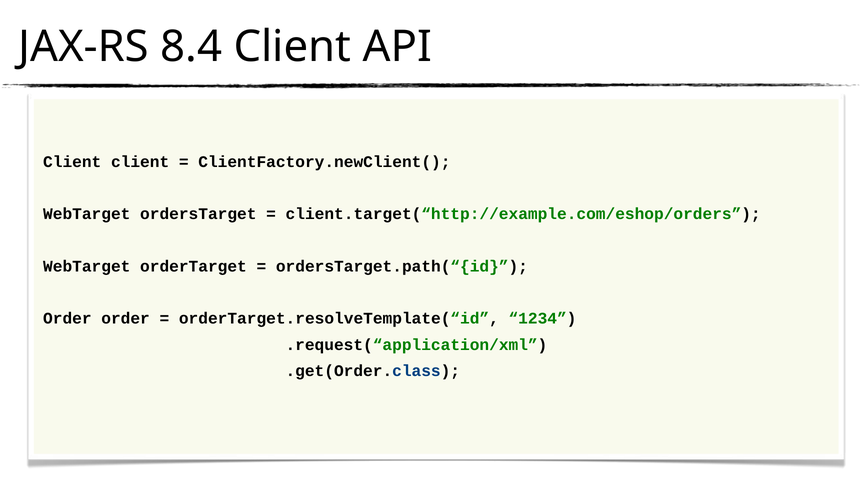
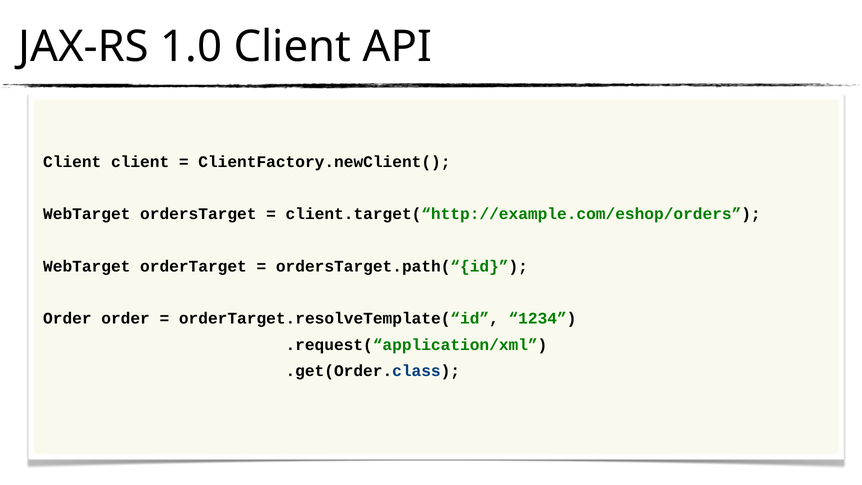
8.4: 8.4 -> 1.0 (191, 47)
